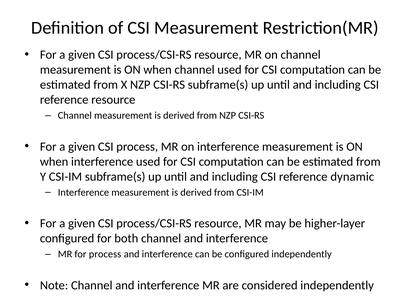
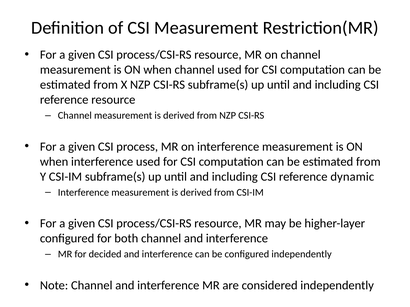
for process: process -> decided (105, 255)
